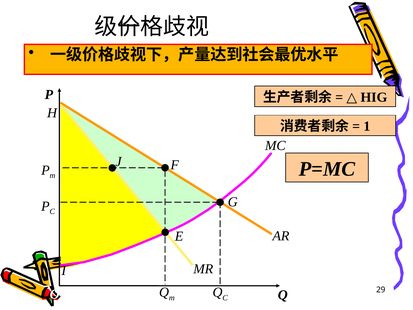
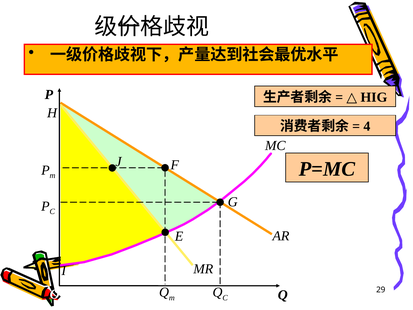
1: 1 -> 4 (367, 126)
